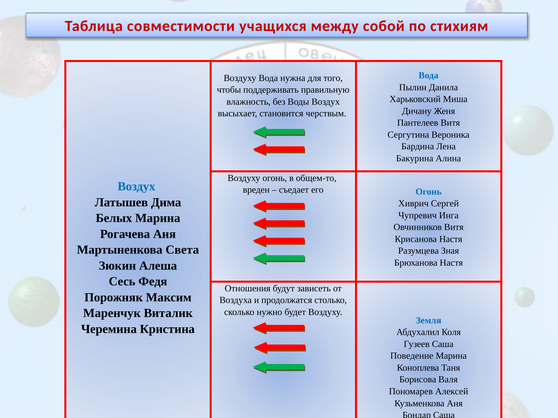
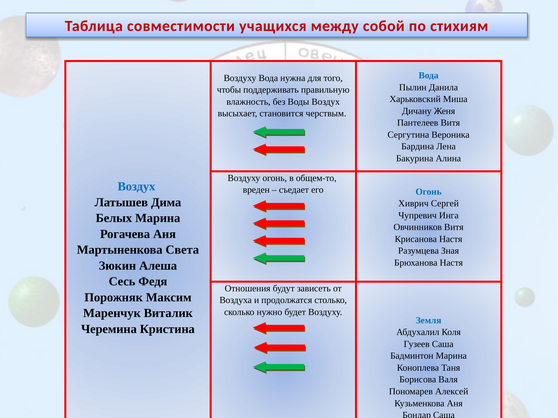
Поведение: Поведение -> Бадминтон (412, 356)
